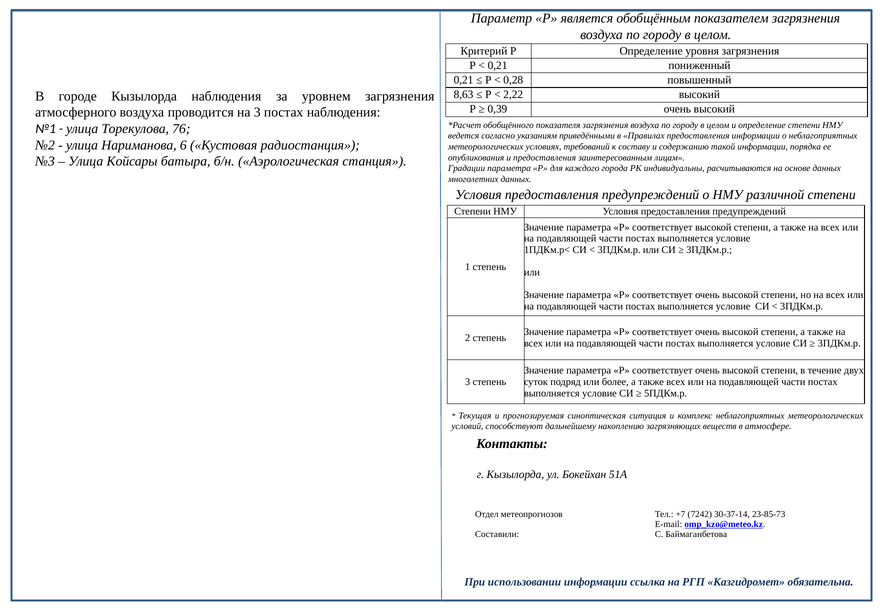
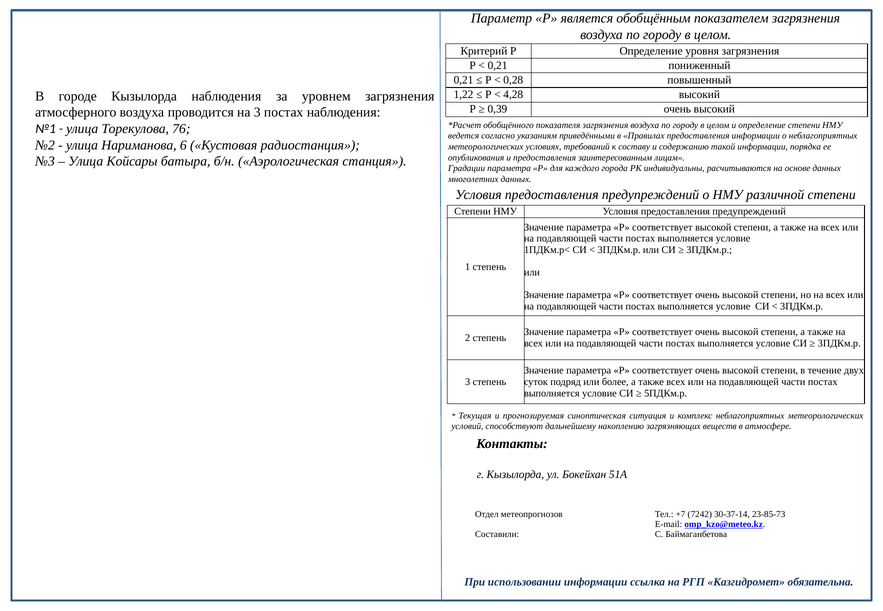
8,63: 8,63 -> 1,22 (464, 95)
2,22: 2,22 -> 4,28 (513, 95)
